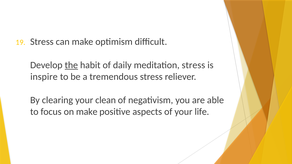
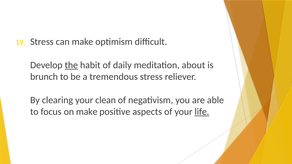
meditation stress: stress -> about (193, 65)
inspire: inspire -> brunch (44, 77)
life underline: none -> present (202, 112)
